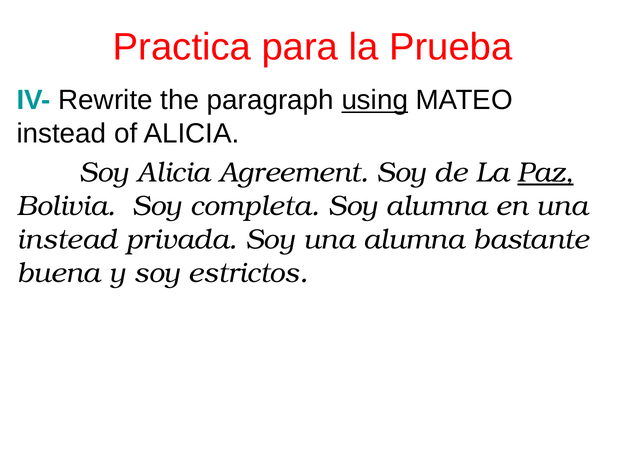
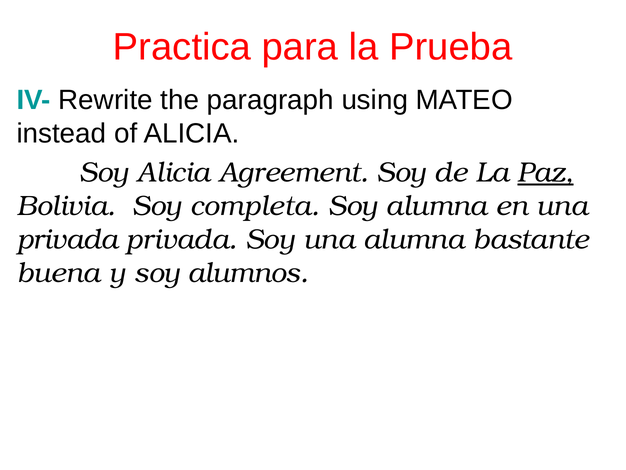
using underline: present -> none (375, 100)
instead: instead -> privada (67, 239)
estrictos: estrictos -> alumnos (248, 273)
